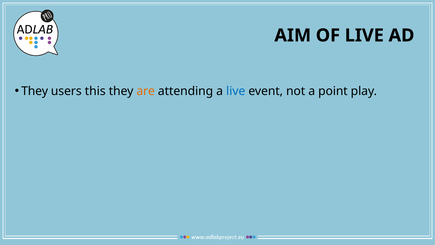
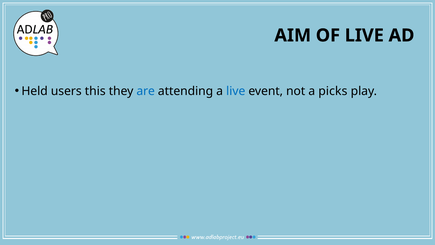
They: They -> Held (35, 91)
are colour: orange -> blue (146, 91)
point: point -> picks (333, 91)
